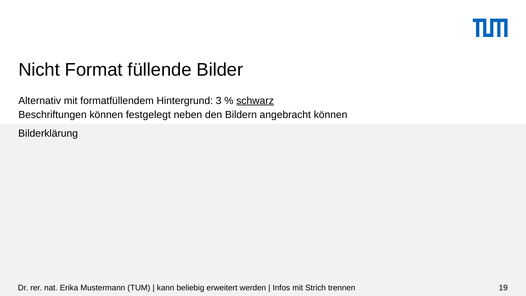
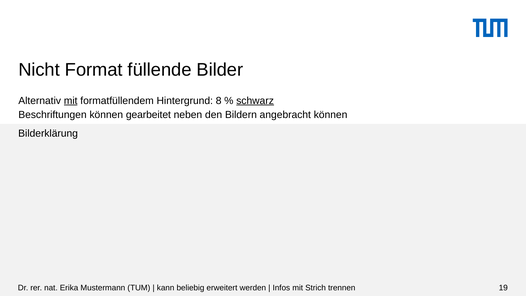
mit underline: none -> present (71, 101)
3: 3 -> 8 (219, 101)
festgelegt: festgelegt -> gearbeitet (148, 115)
